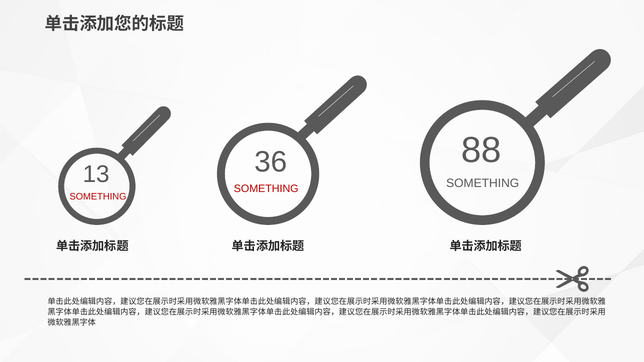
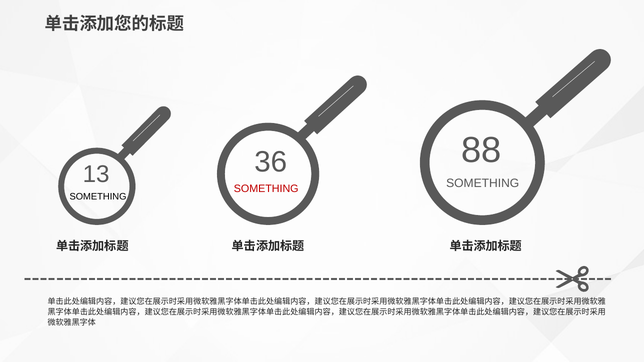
SOMETHING colour: red -> black (98, 197)
